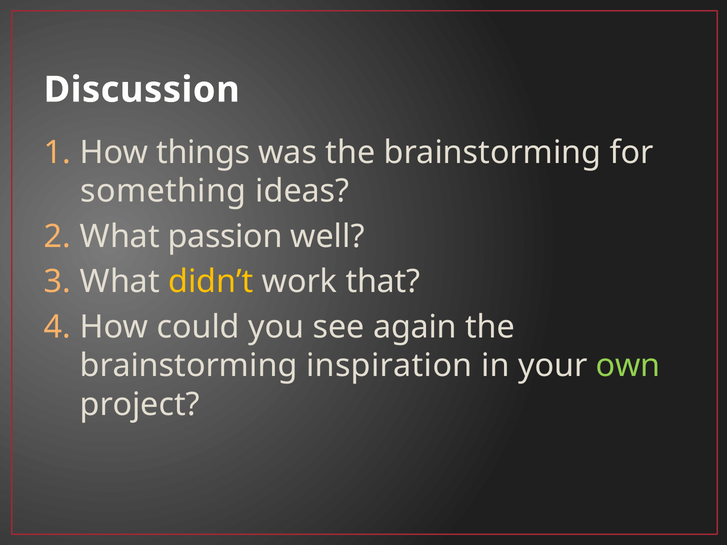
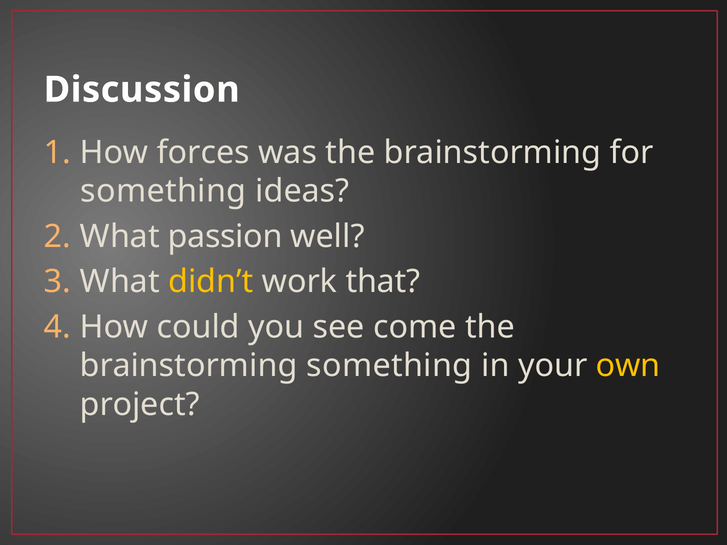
things: things -> forces (203, 153)
again: again -> come (415, 327)
brainstorming inspiration: inspiration -> something (389, 366)
own colour: light green -> yellow (628, 366)
